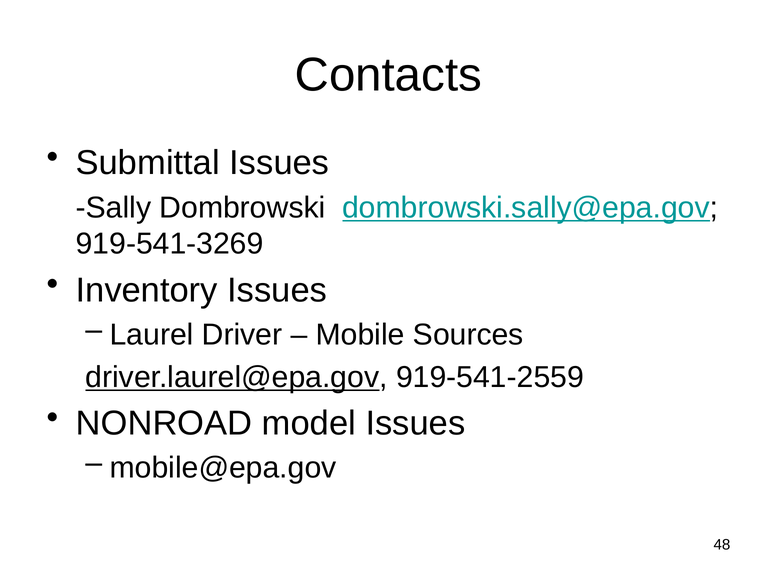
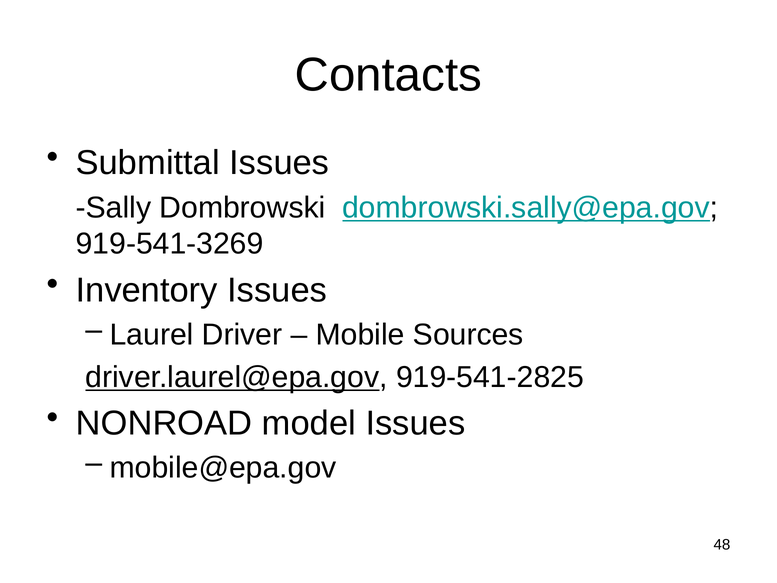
919-541-2559: 919-541-2559 -> 919-541-2825 (490, 377)
